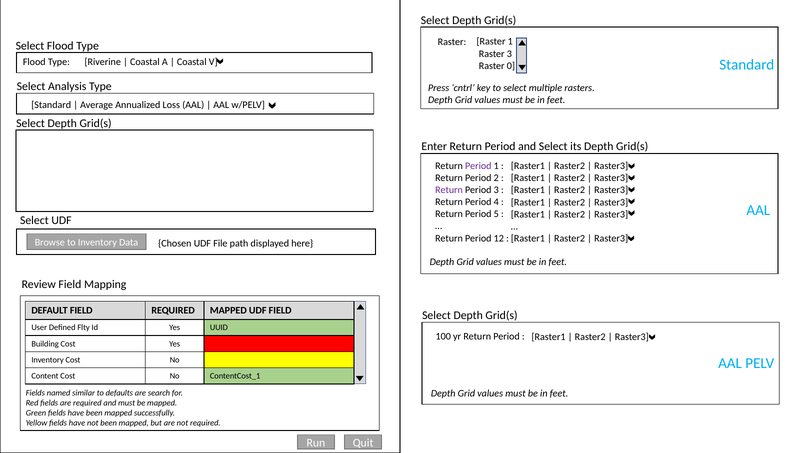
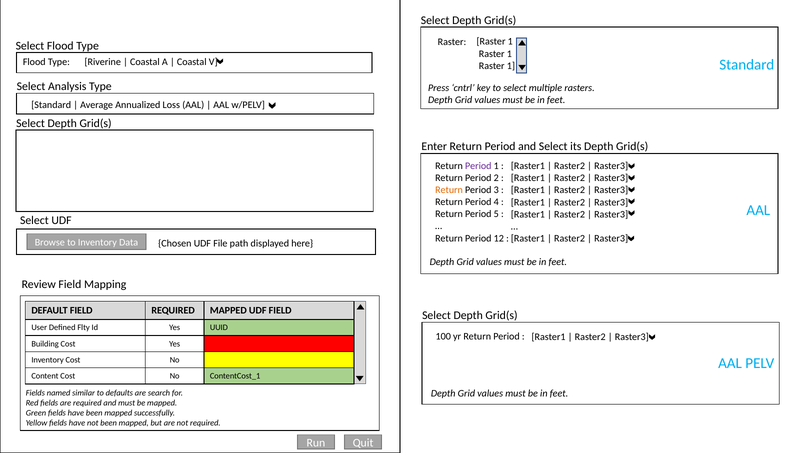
3: 3 -> 1 (509, 54)
0: 0 -> 1 (511, 66)
Return colour: purple -> orange (449, 190)
